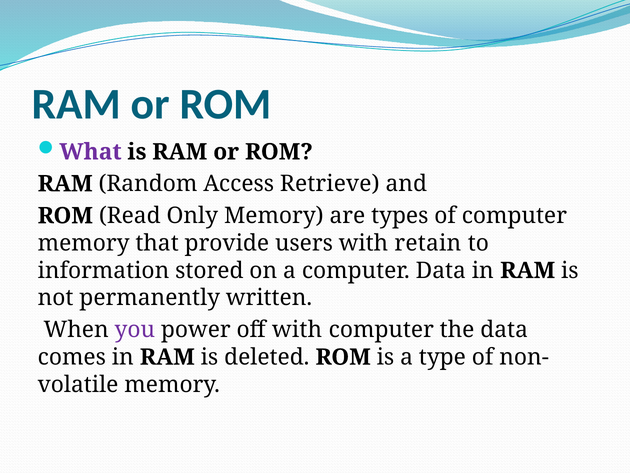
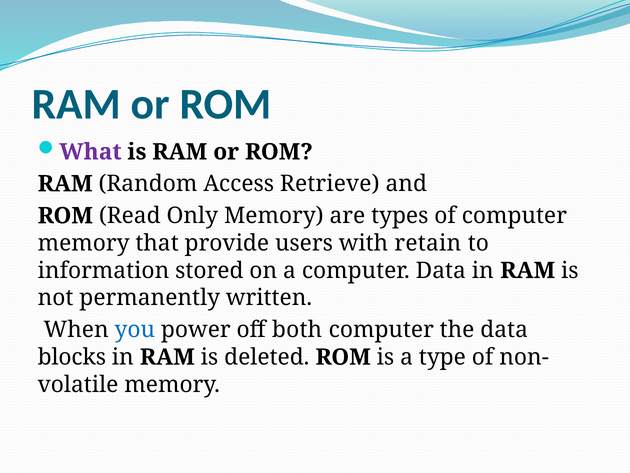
you colour: purple -> blue (135, 329)
off with: with -> both (297, 329)
comes: comes -> blocks (72, 357)
